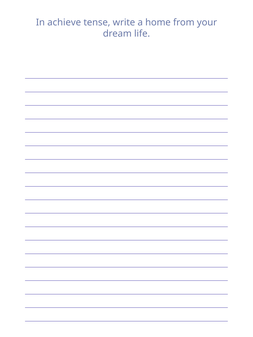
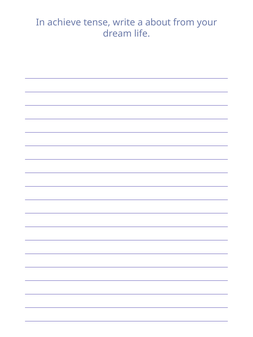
home: home -> about (158, 22)
